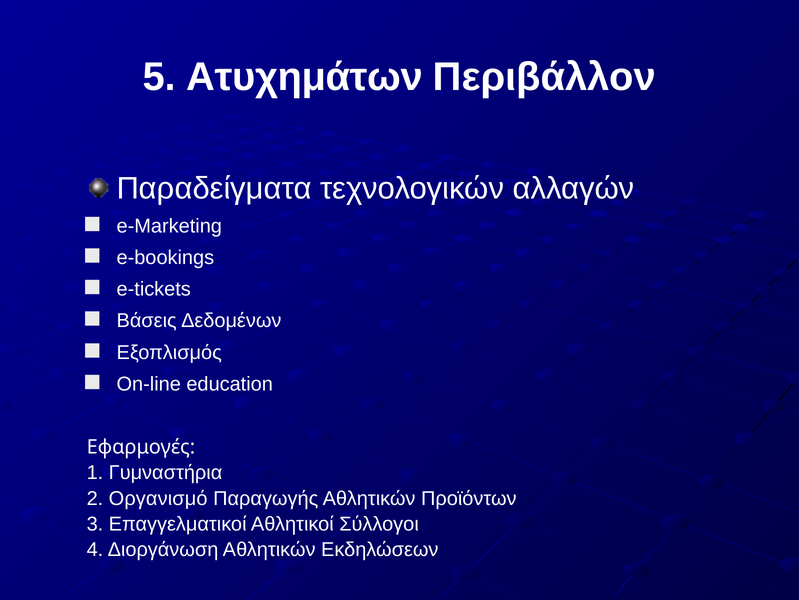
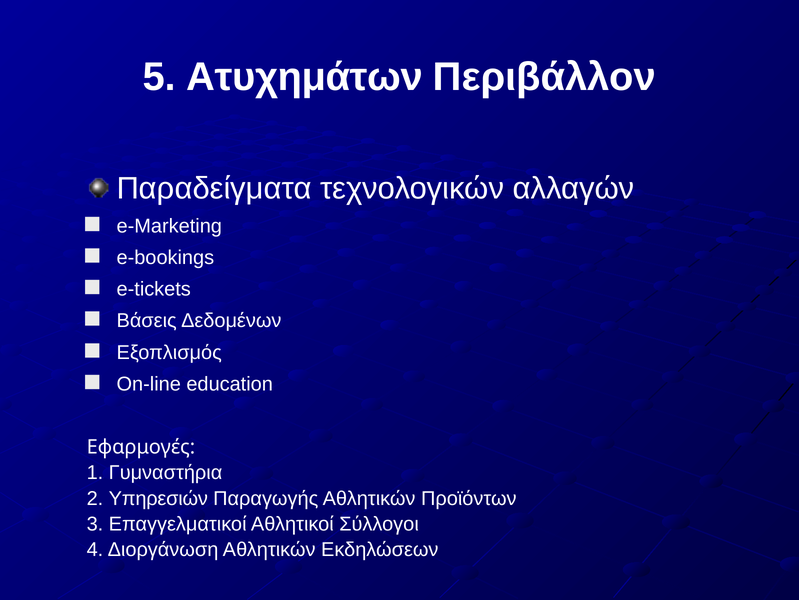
Οργανισμό: Οργανισμό -> Υπηρεσιών (158, 498)
